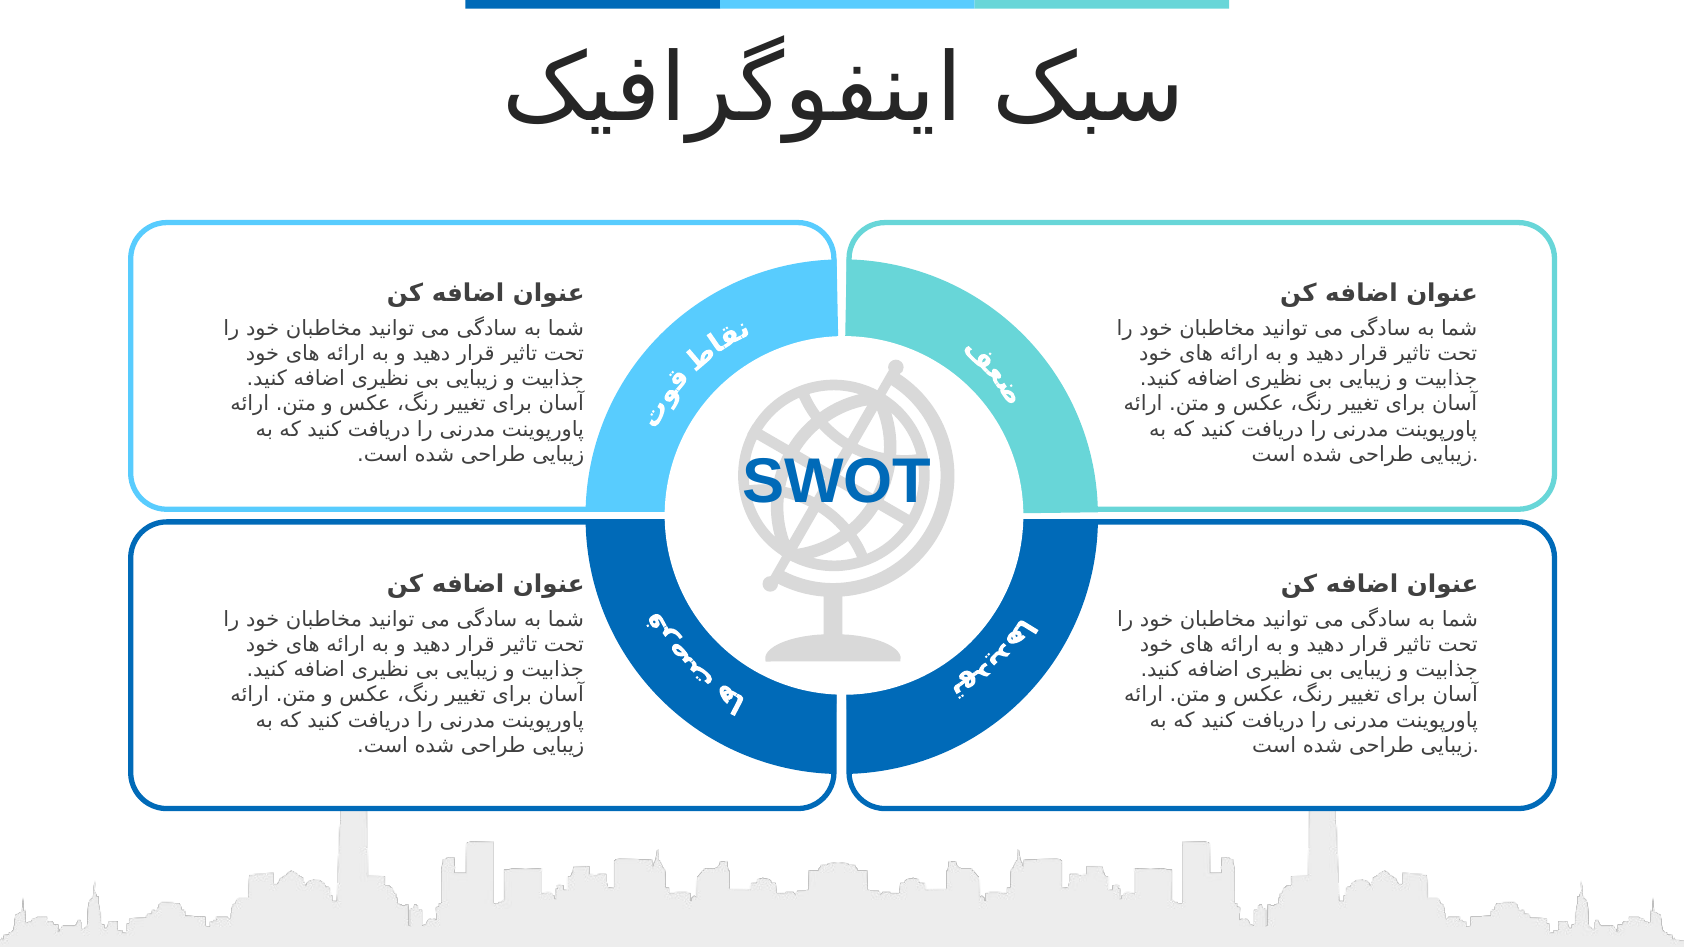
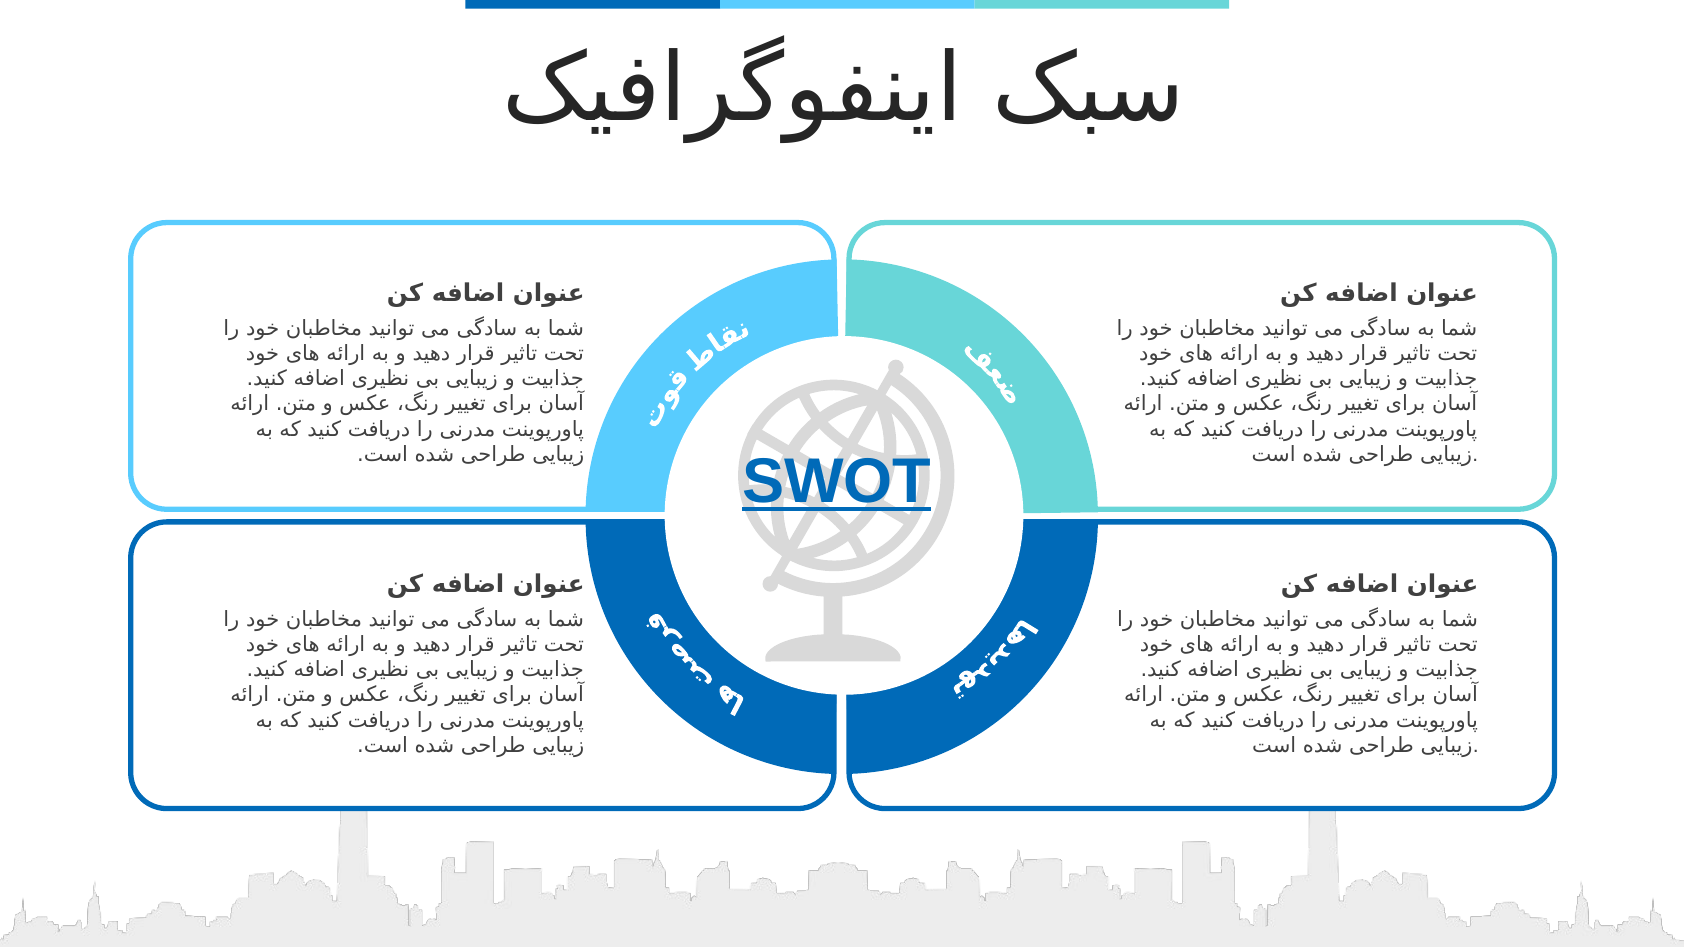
SWOT underline: none -> present (837, 482)
